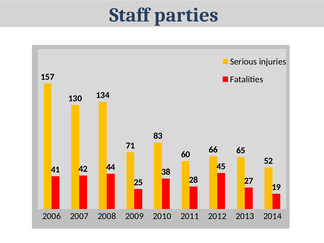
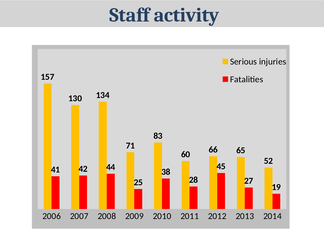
parties: parties -> activity (187, 15)
